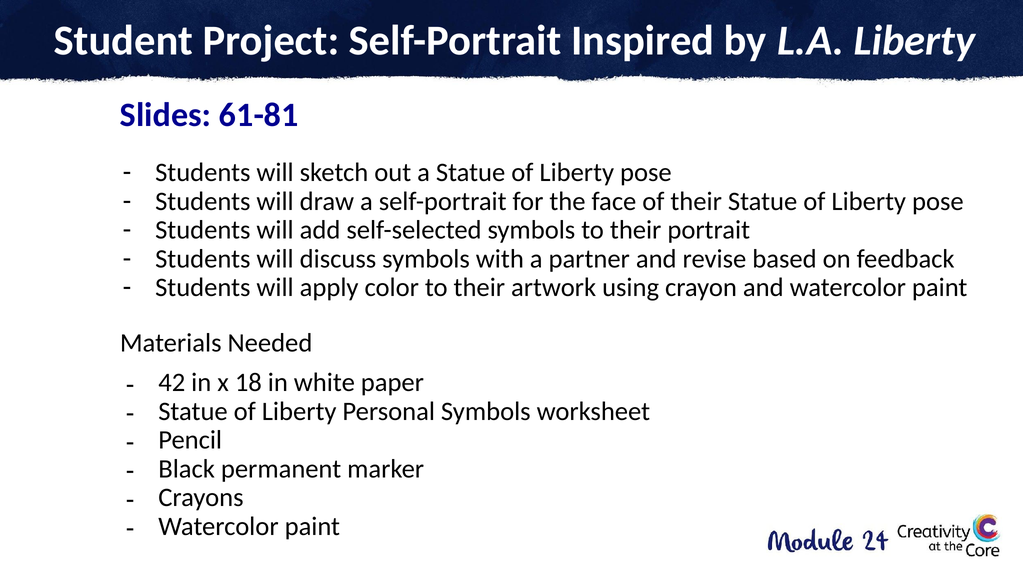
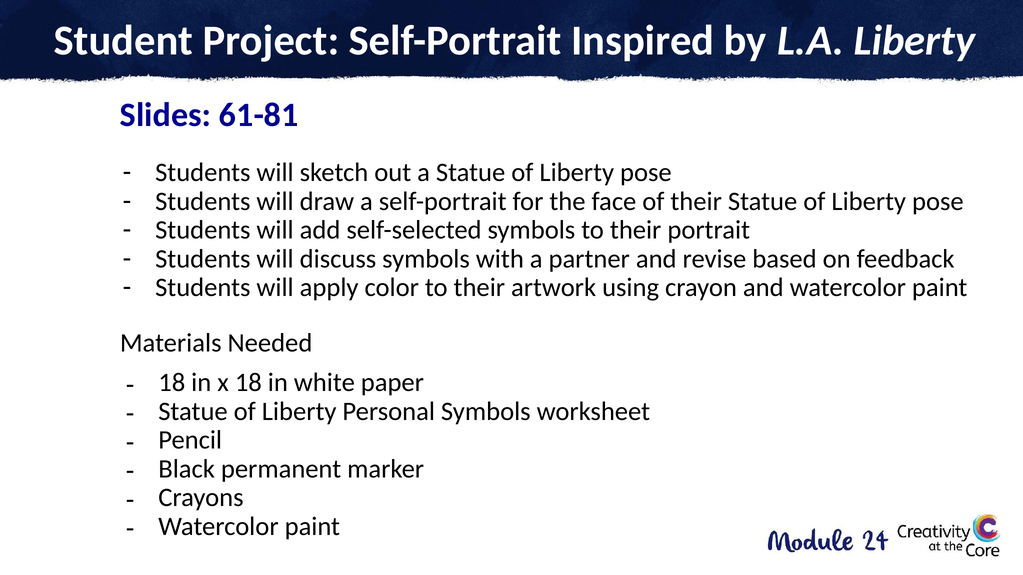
42: 42 -> 18 (172, 383)
